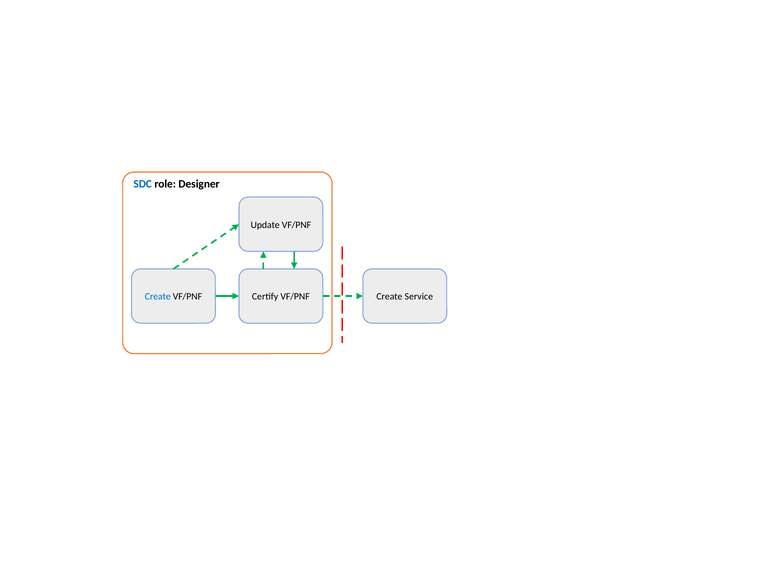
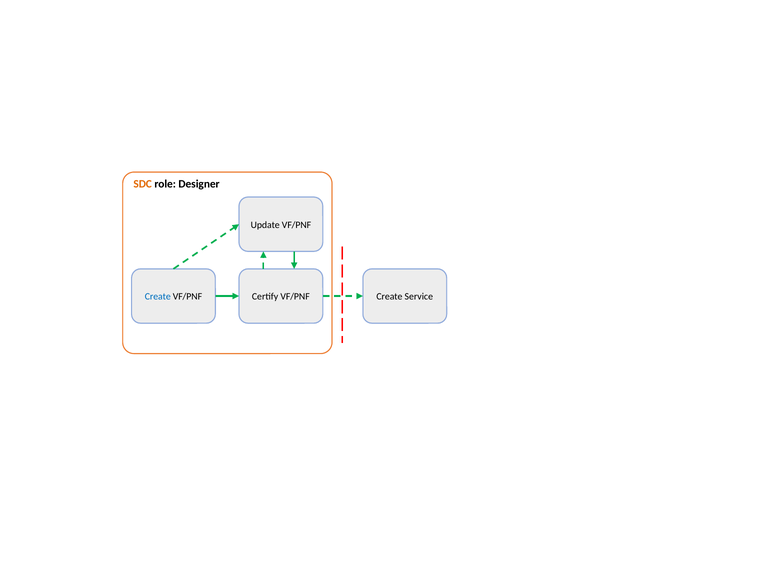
SDC colour: blue -> orange (143, 184)
